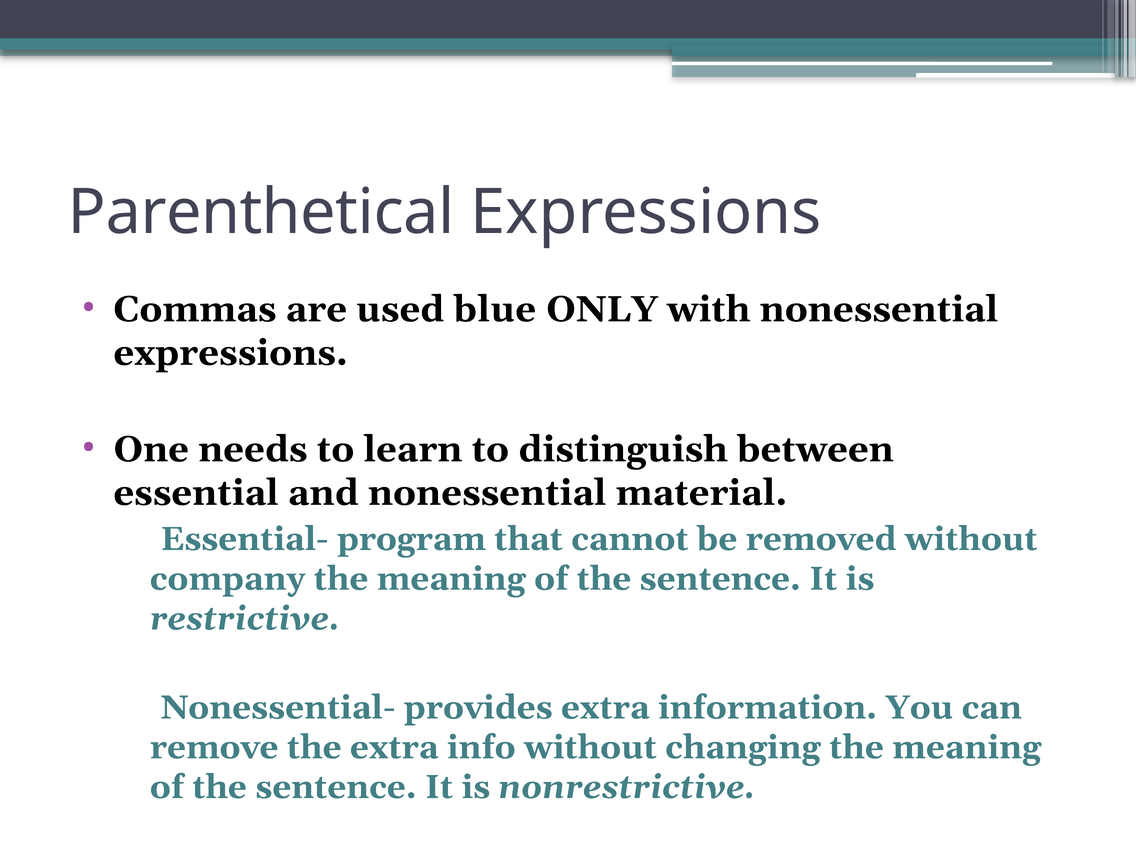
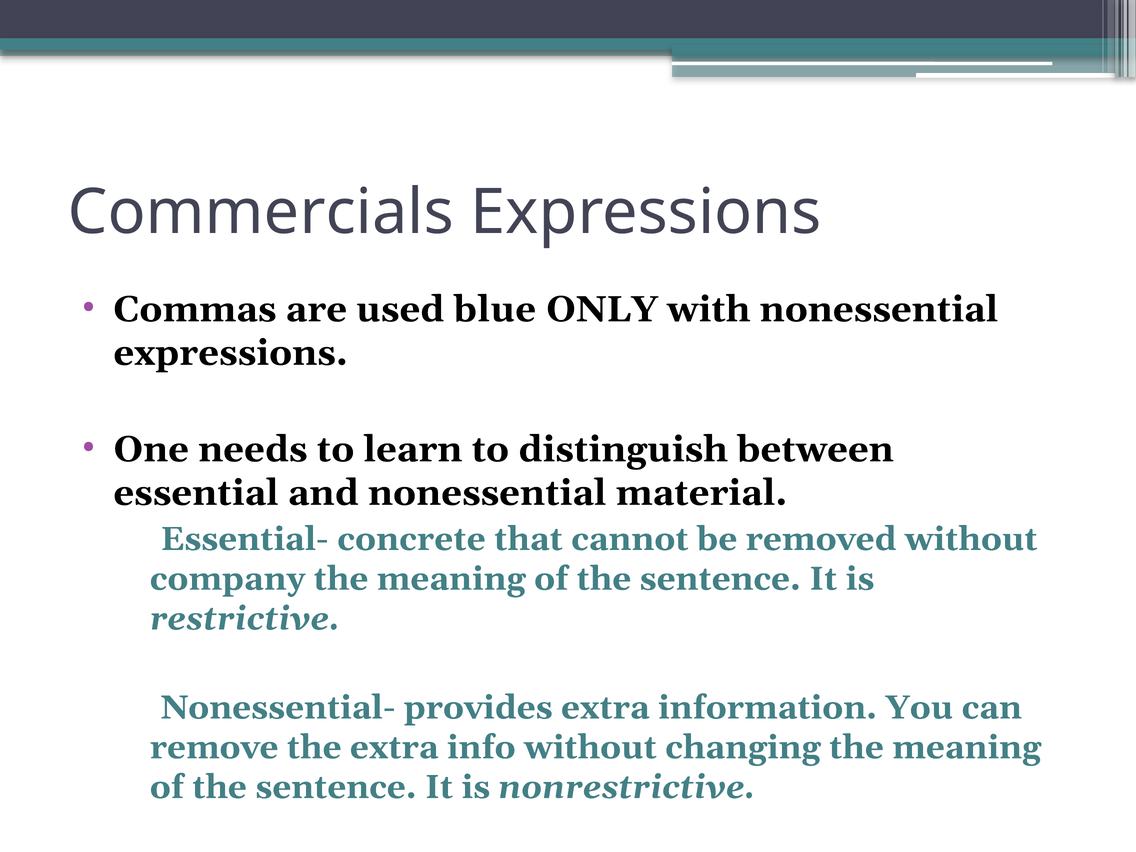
Parenthetical: Parenthetical -> Commercials (261, 213)
program: program -> concrete (411, 539)
